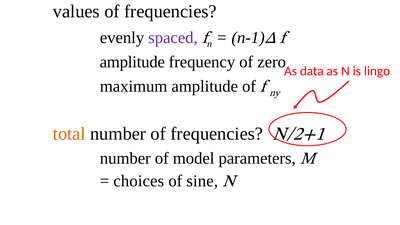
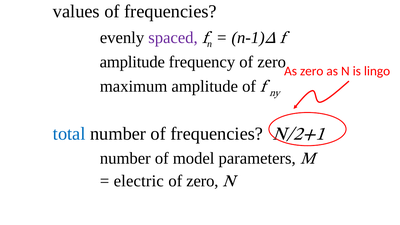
As data: data -> zero (312, 71)
total colour: orange -> blue (69, 134)
choices: choices -> electric (139, 181)
sine: sine -> zero (202, 181)
